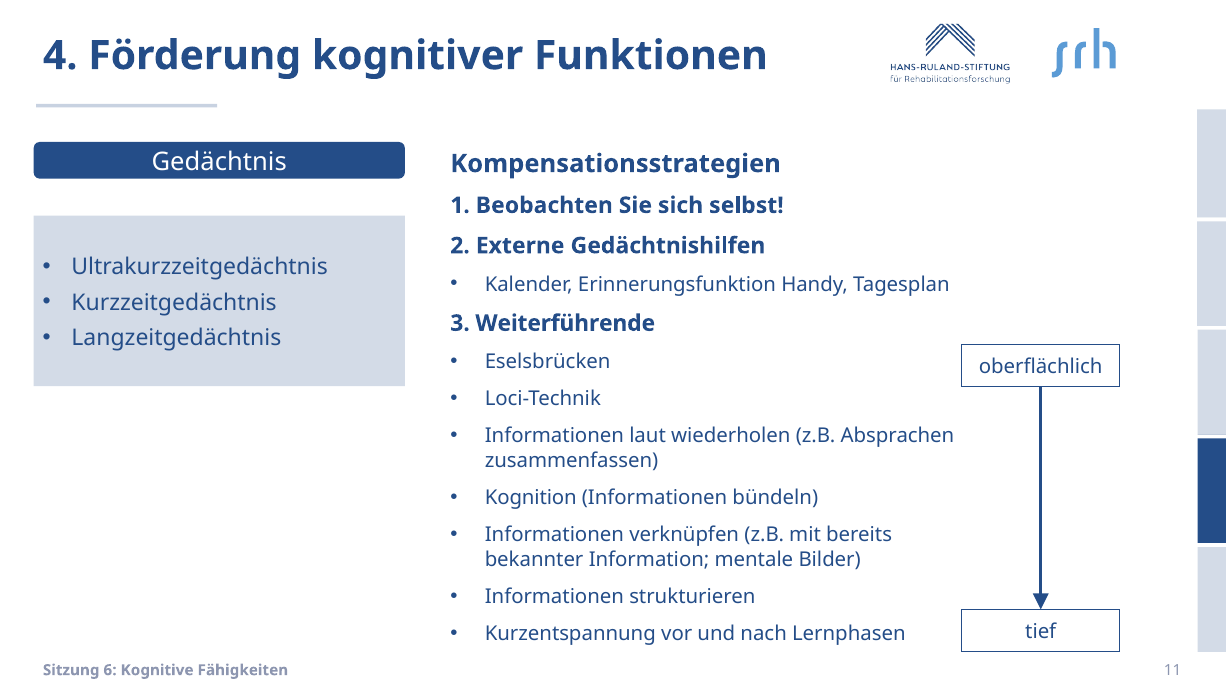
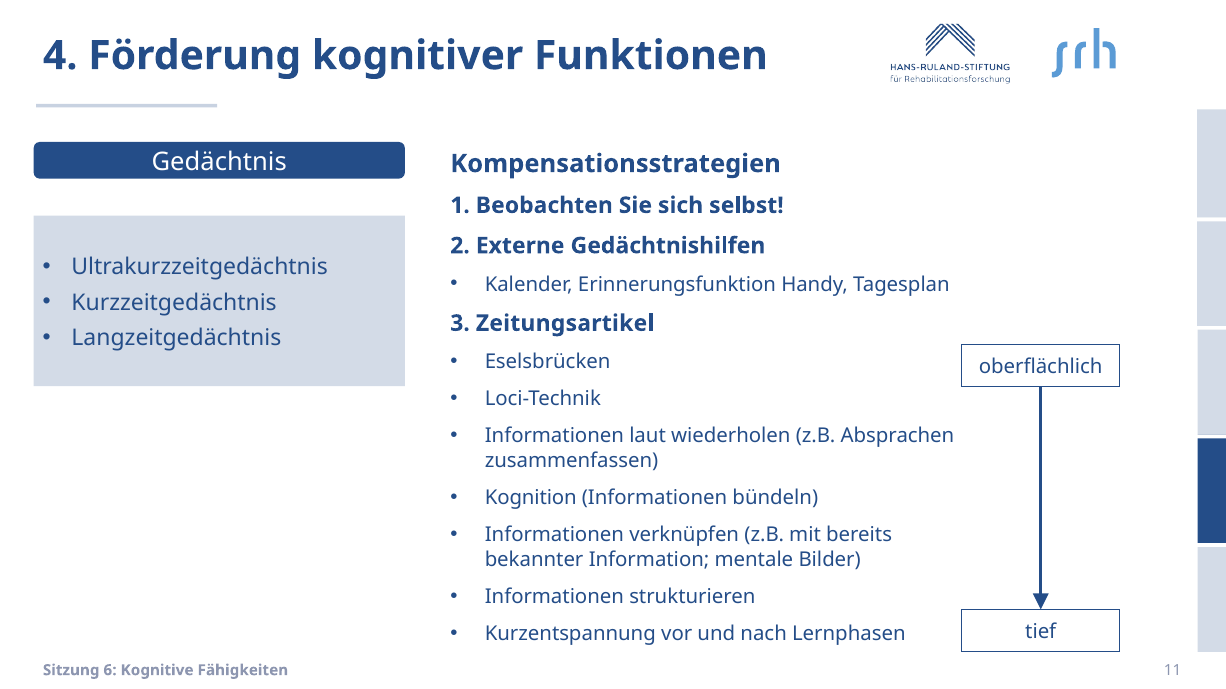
Weiterführende: Weiterführende -> Zeitungsartikel (565, 324)
